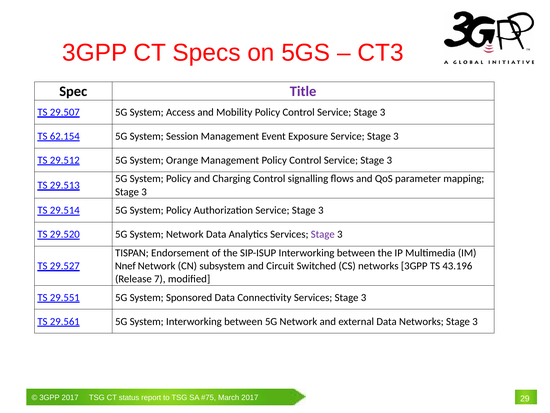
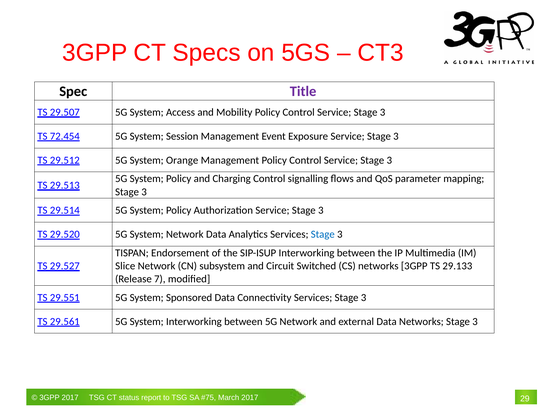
62.154: 62.154 -> 72.454 (65, 136)
Stage colour: purple -> blue (323, 234)
Nnef: Nnef -> Slice (125, 266)
43.196: 43.196 -> 29.133 (457, 266)
